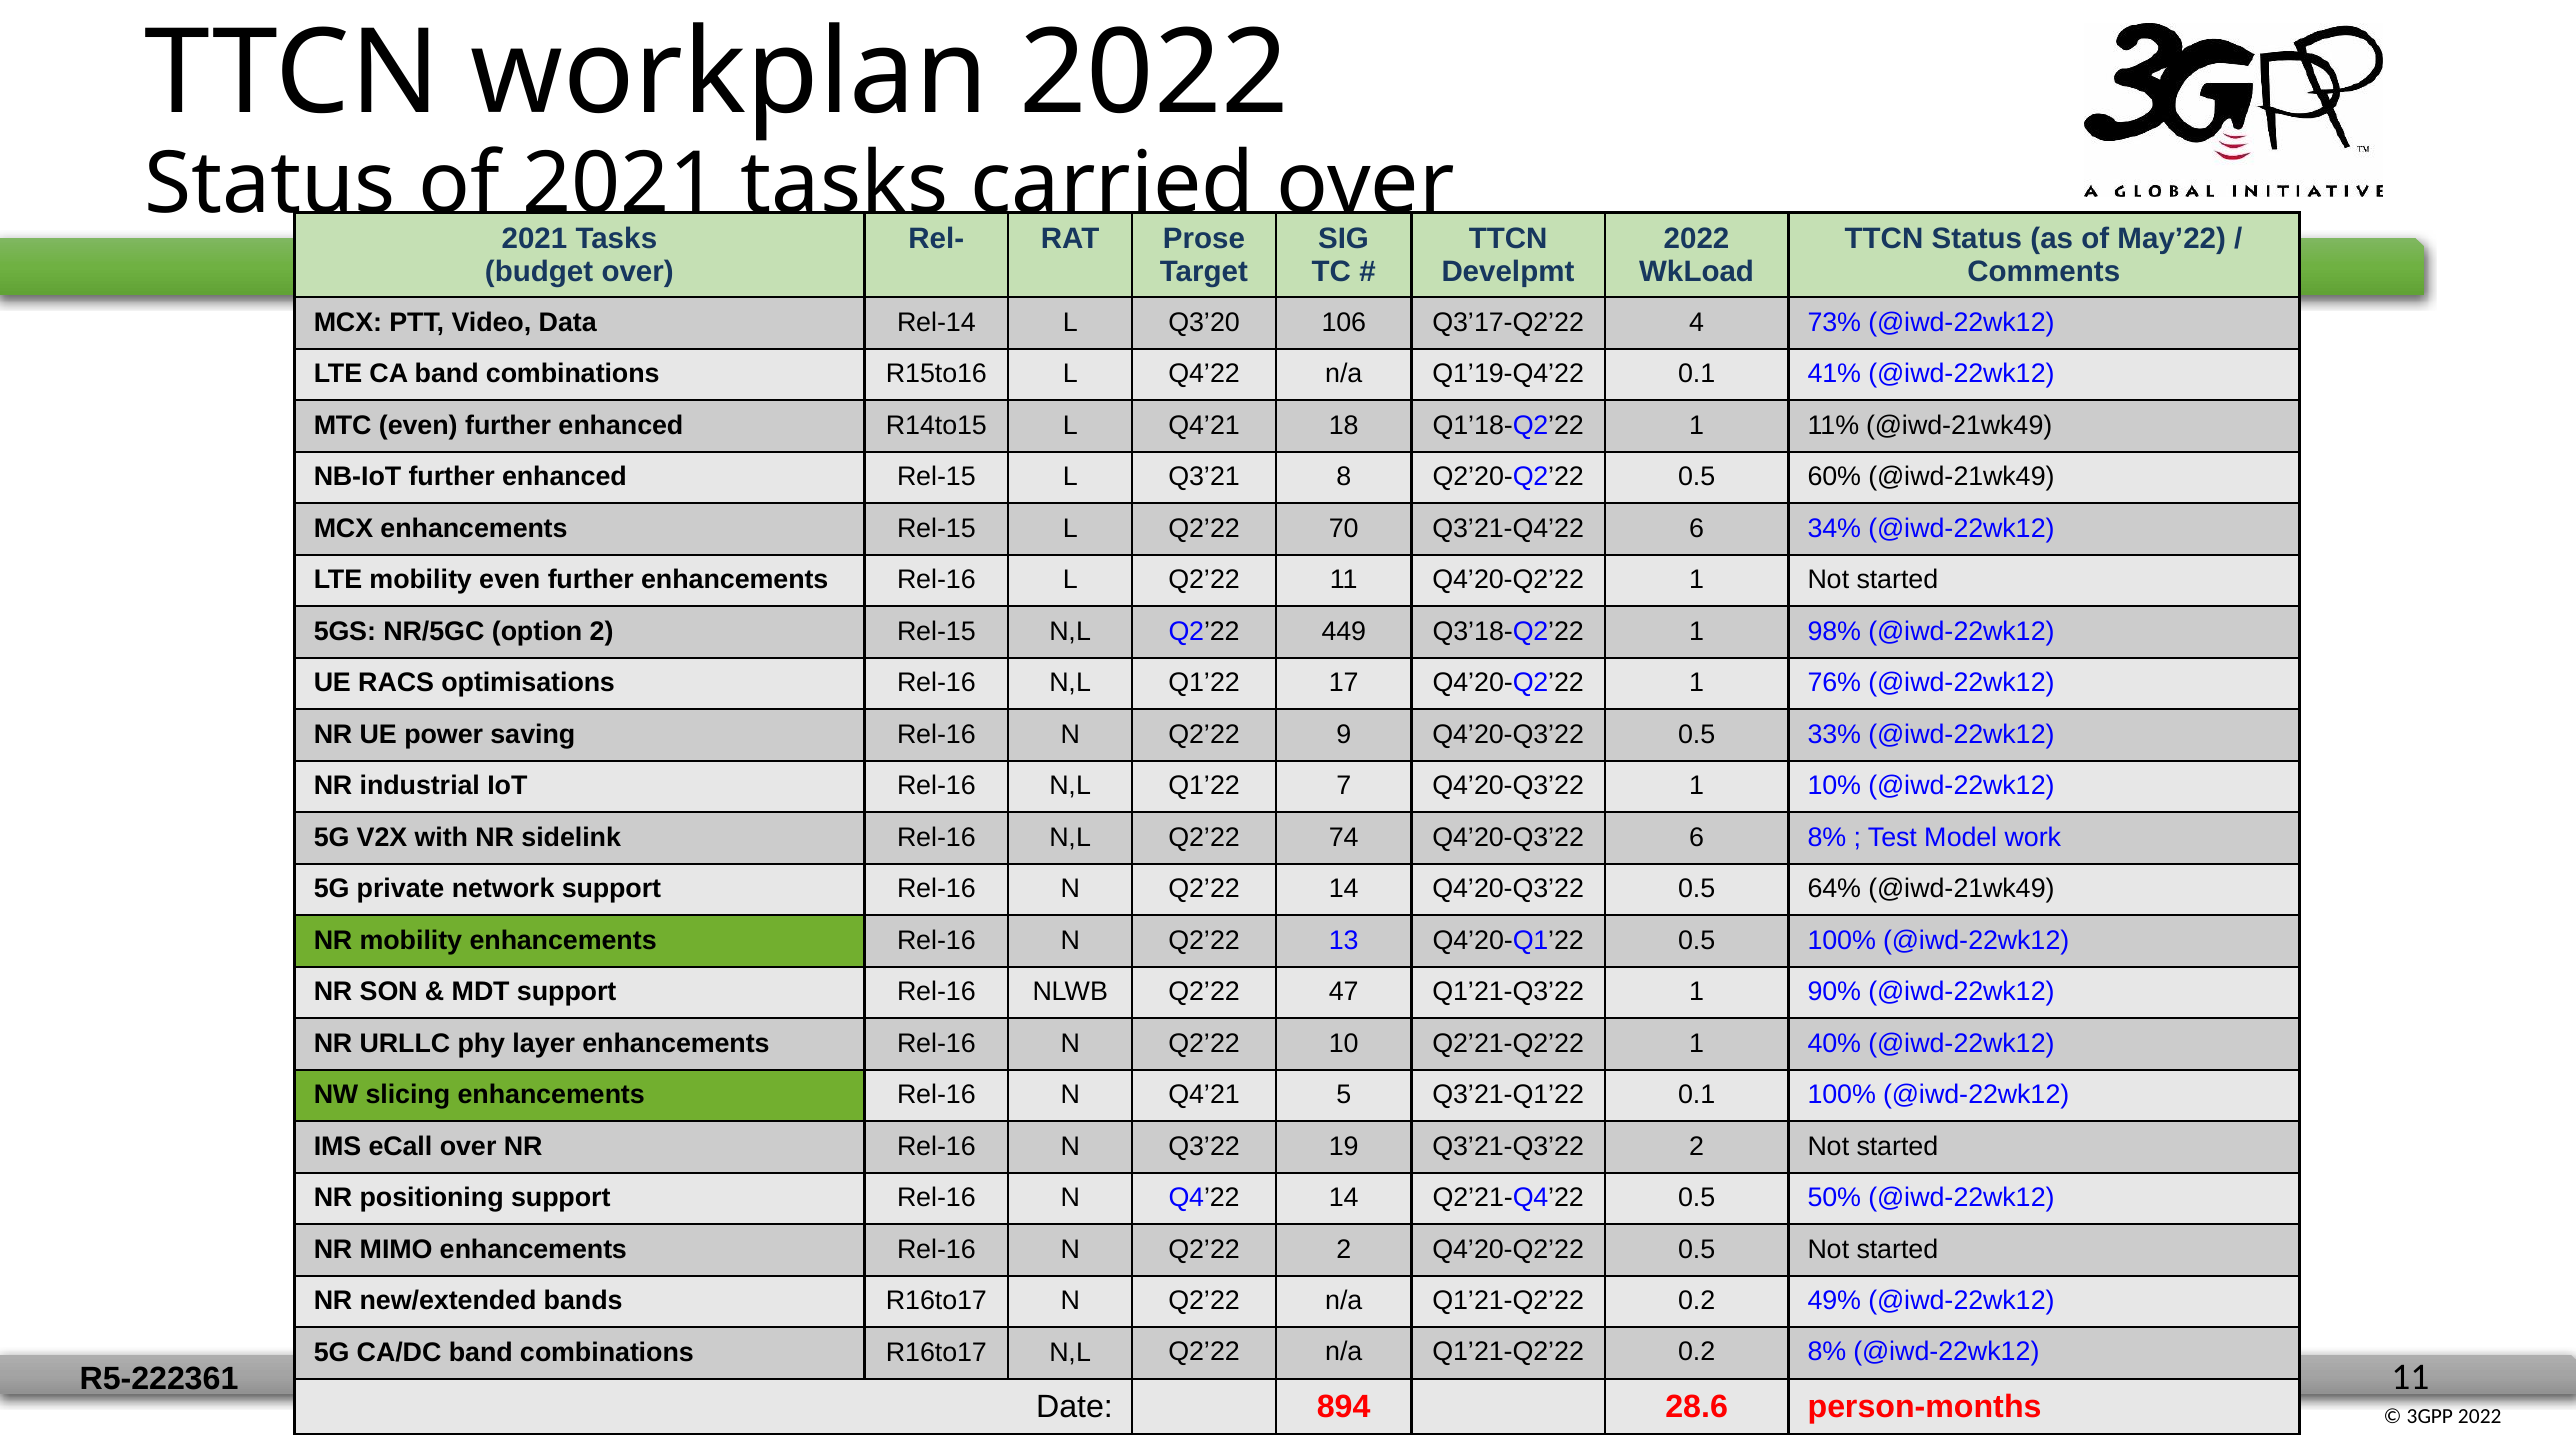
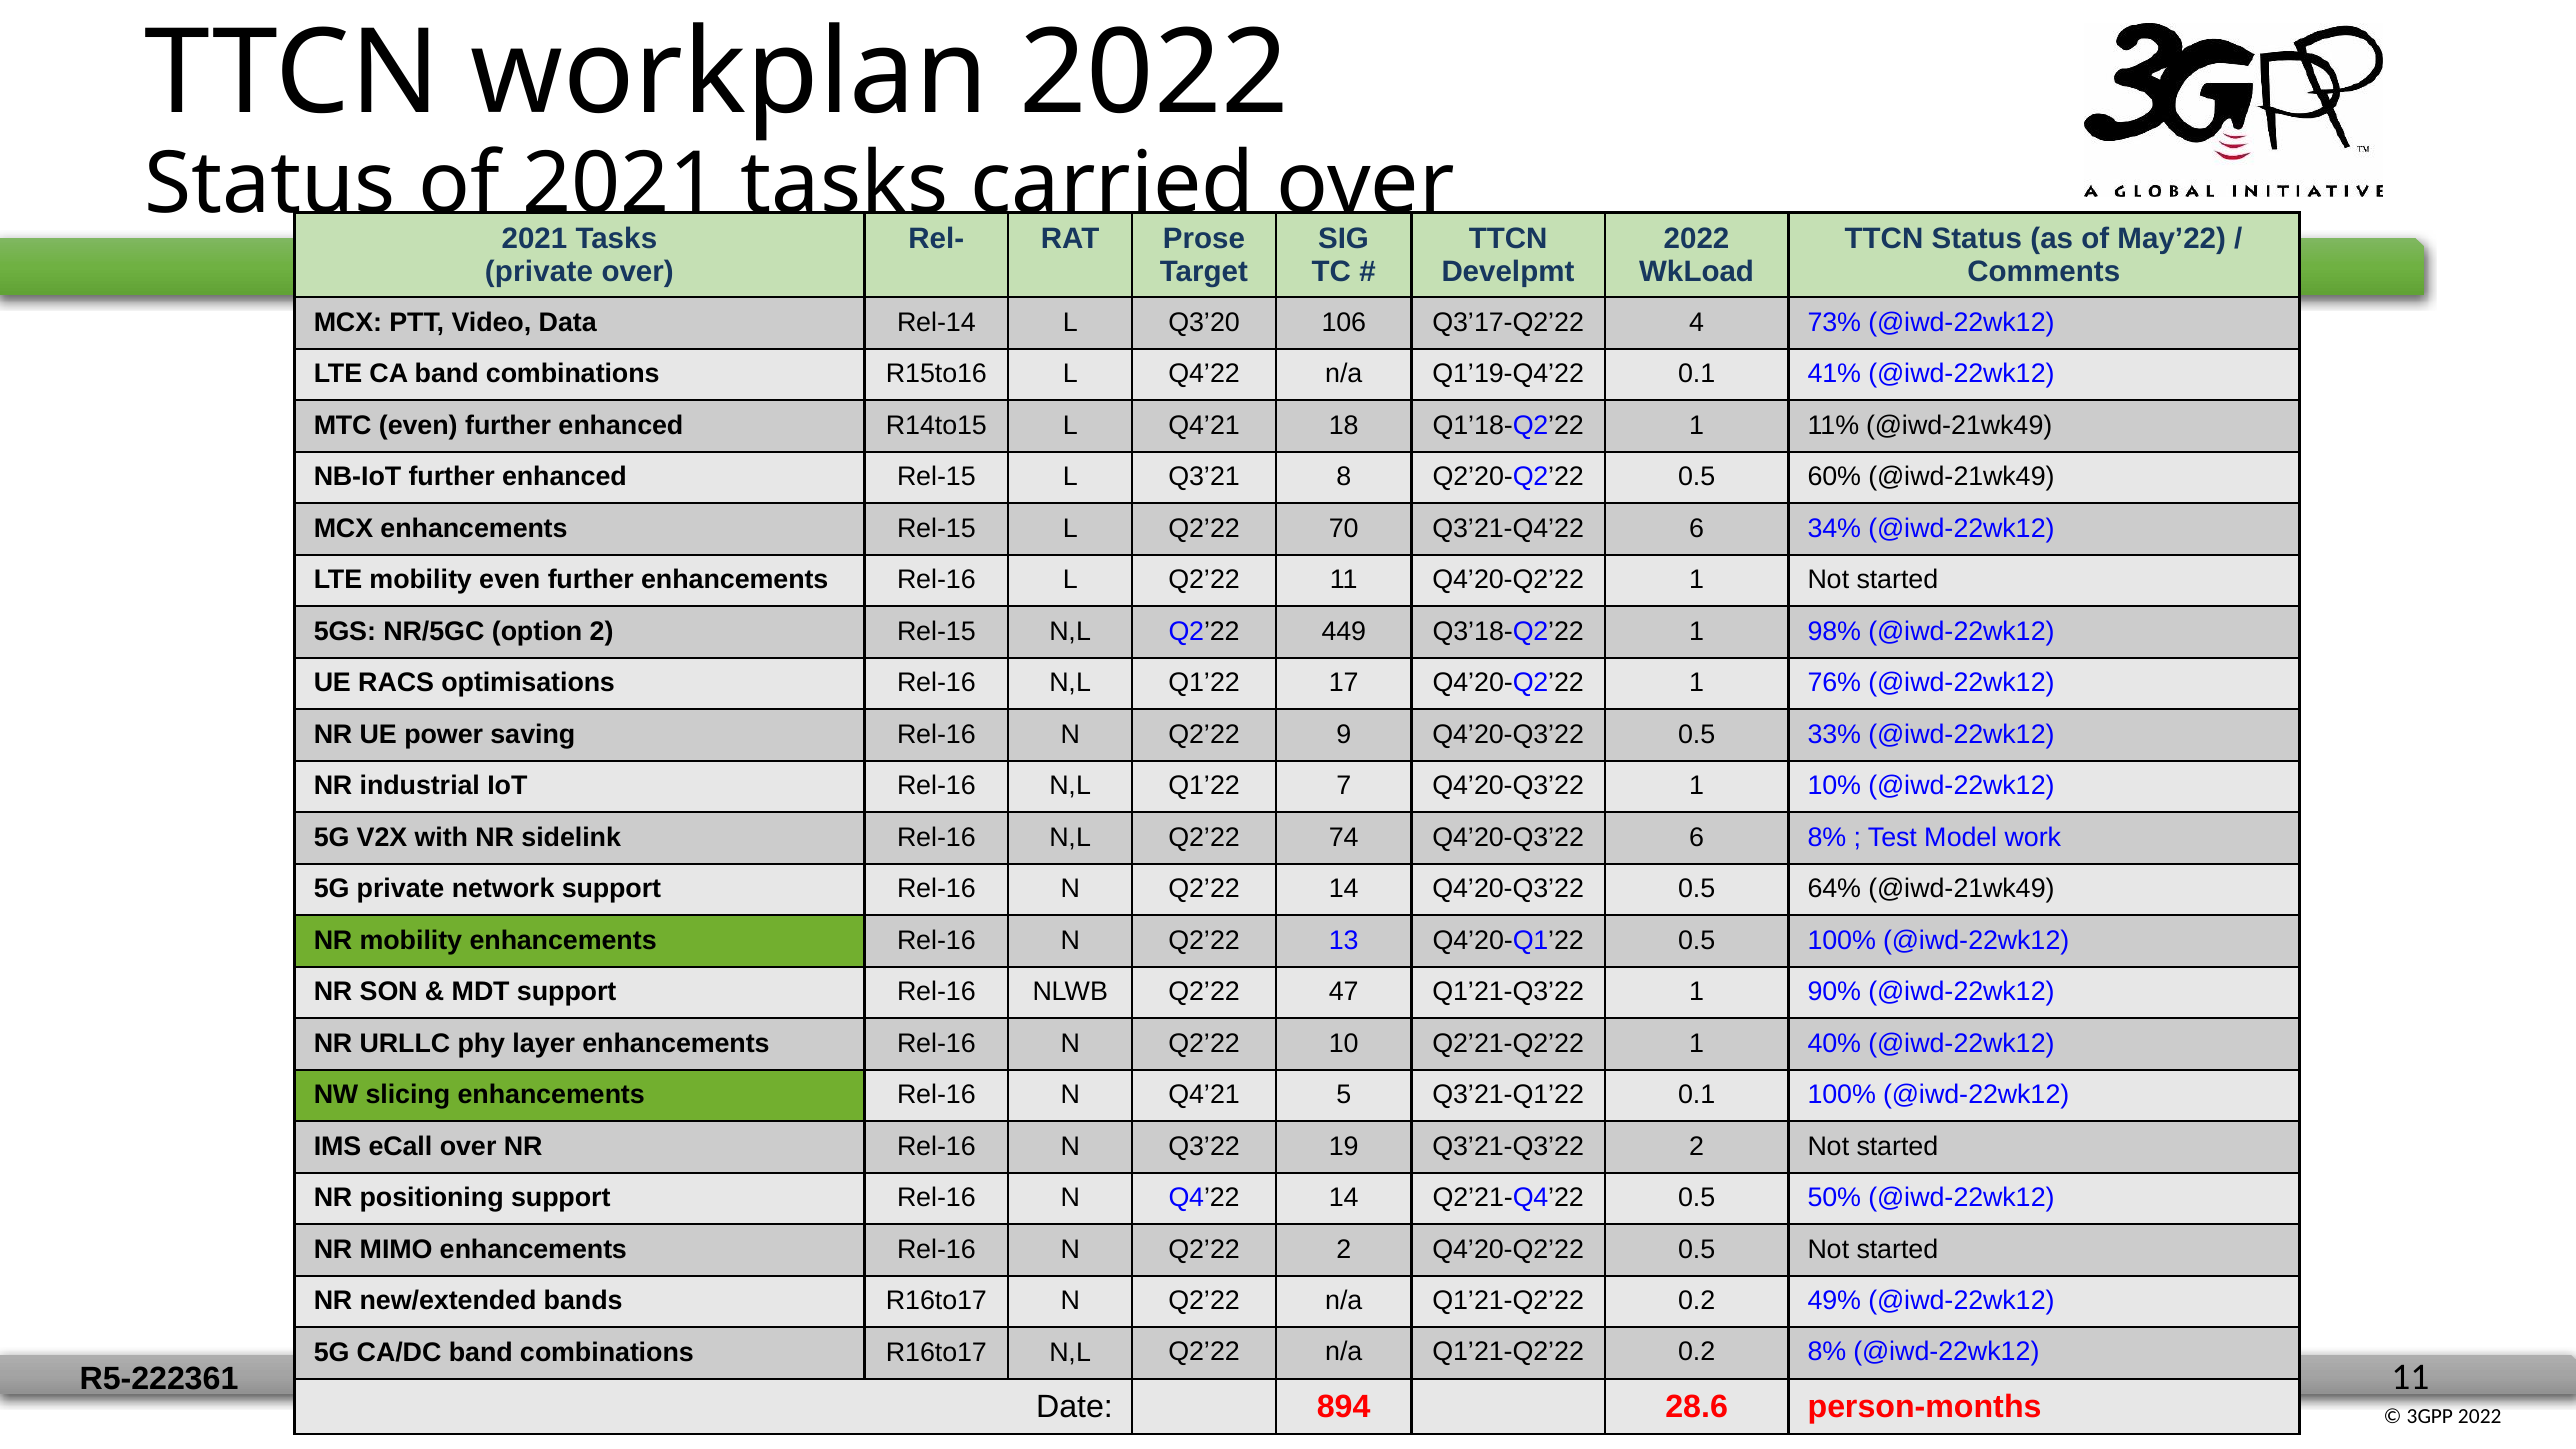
budget: budget -> private (539, 272)
